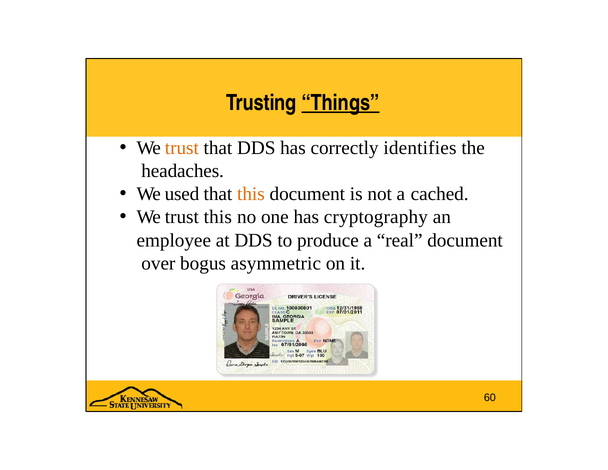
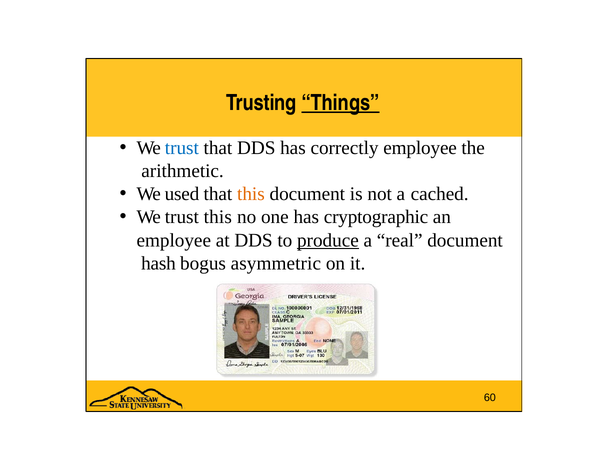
trust colour: orange -> blue (182, 148)
correctly identifies: identifies -> employee (420, 148)
headaches: headaches -> arithmetic (183, 171)
cryptography: cryptography -> cryptographic (376, 217)
produce underline: none -> present (328, 240)
over: over -> hash (158, 263)
